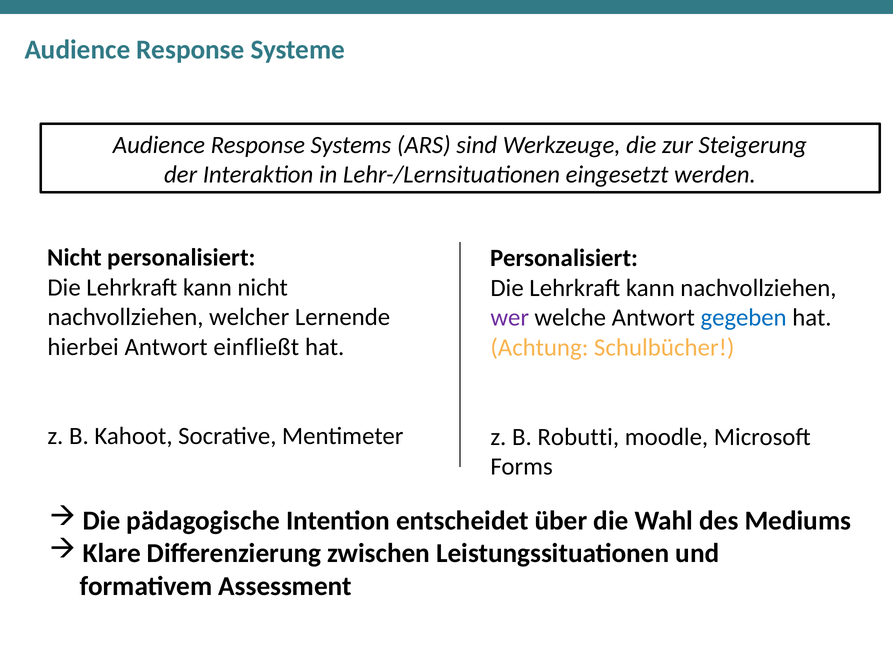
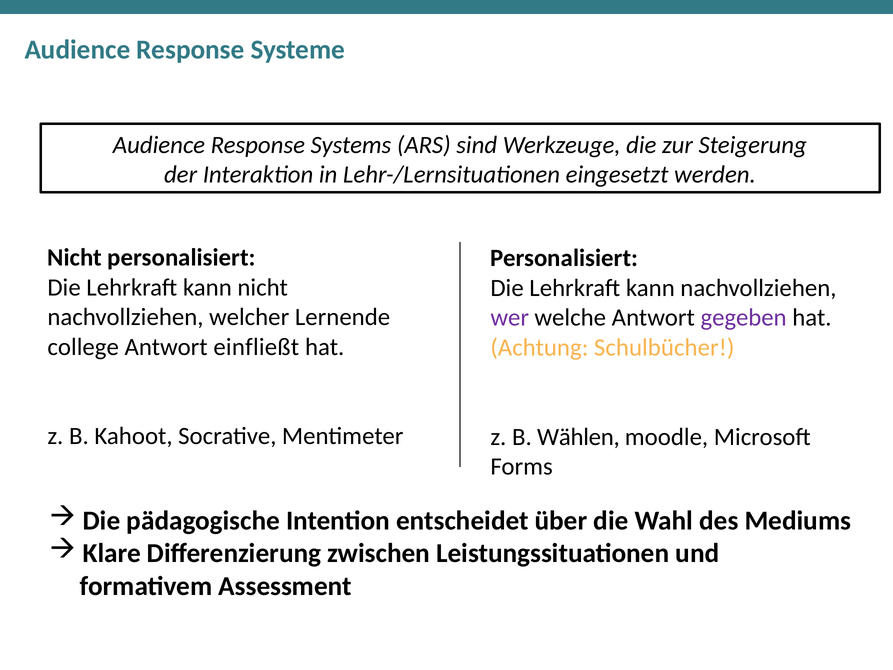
gegeben colour: blue -> purple (744, 318)
hierbei: hierbei -> college (83, 347)
Robutti: Robutti -> Wählen (578, 437)
